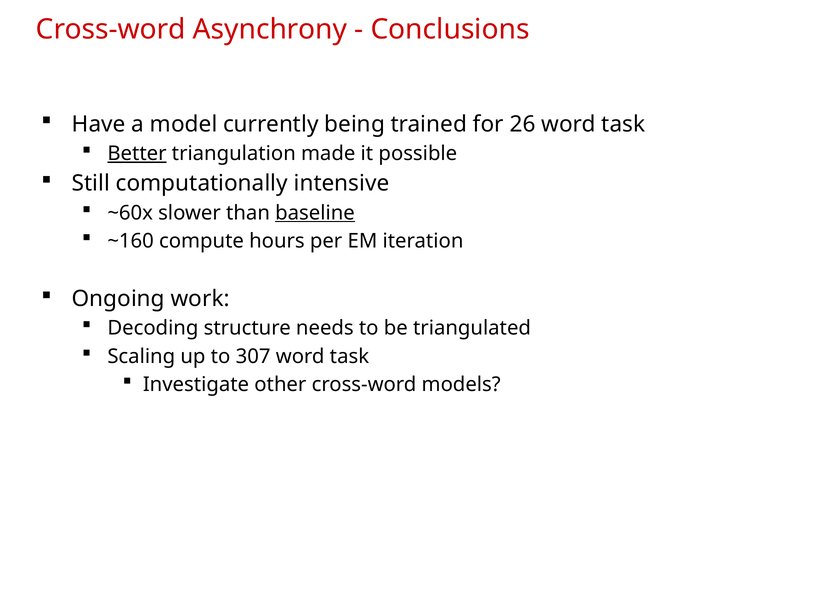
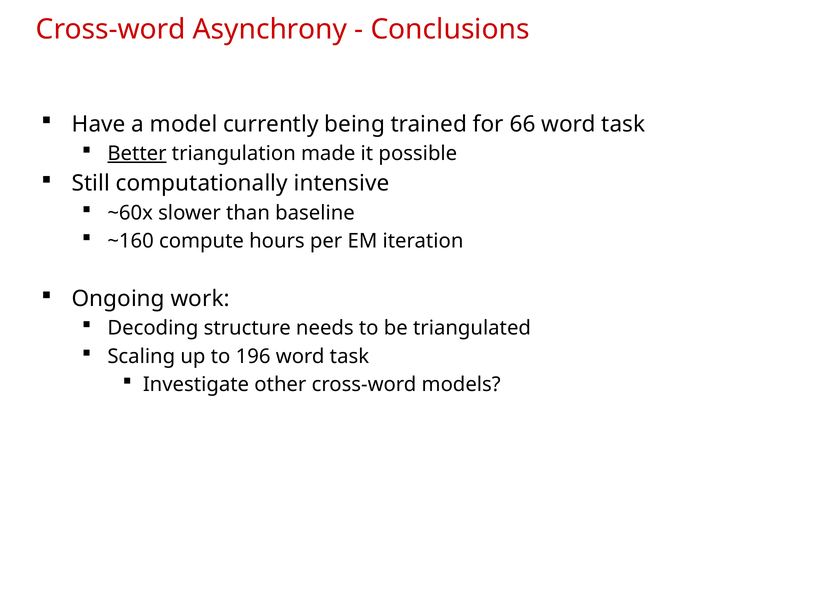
26: 26 -> 66 (523, 124)
baseline underline: present -> none (315, 213)
307: 307 -> 196 (253, 356)
